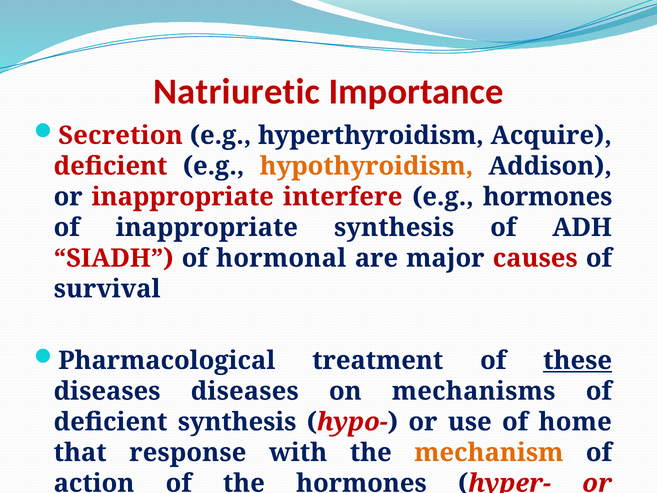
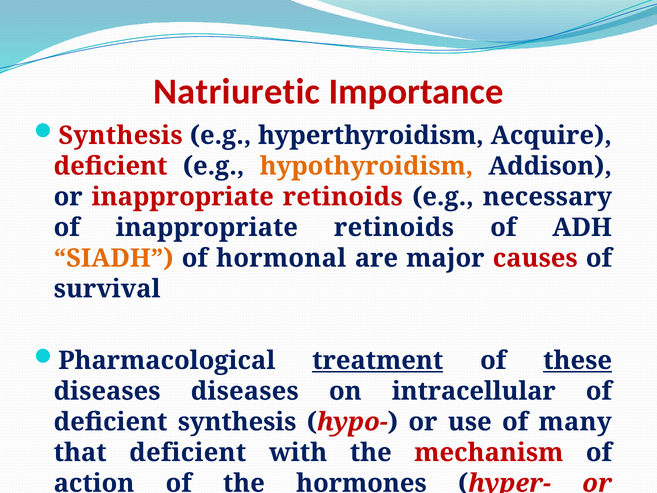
Secretion: Secretion -> Synthesis (120, 135)
or inappropriate interfere: interfere -> retinoids (343, 197)
e.g hormones: hormones -> necessary (547, 197)
of inappropriate synthesis: synthesis -> retinoids (394, 227)
SIADH colour: red -> orange (114, 258)
treatment underline: none -> present (378, 360)
mechanisms: mechanisms -> intracellular (474, 391)
home: home -> many (575, 422)
that response: response -> deficient (188, 452)
mechanism colour: orange -> red (489, 452)
